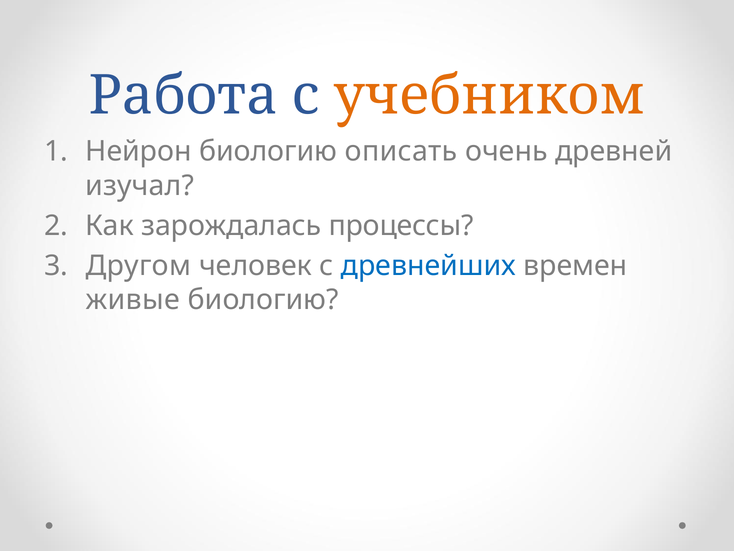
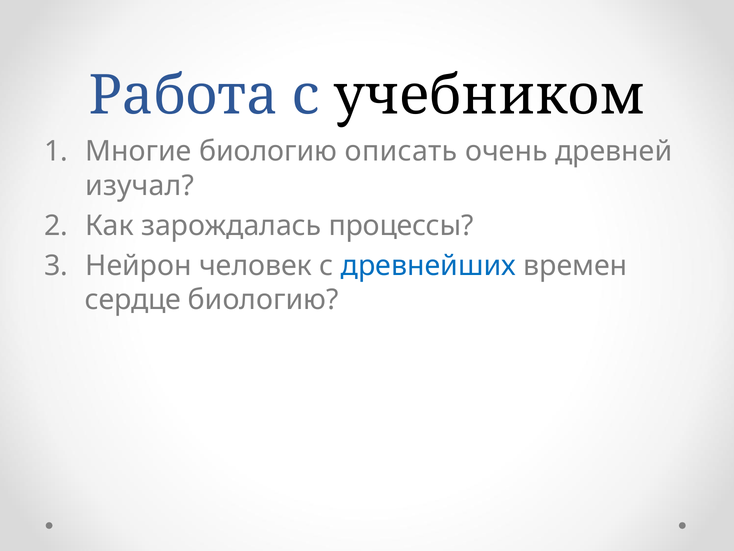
учебником colour: orange -> black (489, 96)
Нейрон: Нейрон -> Многие (139, 151)
Другом: Другом -> Нейрон (139, 266)
живые: живые -> сердце (133, 300)
